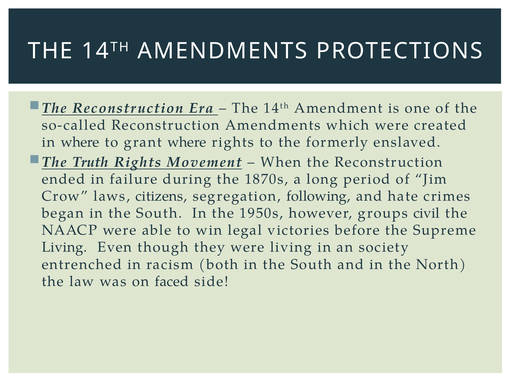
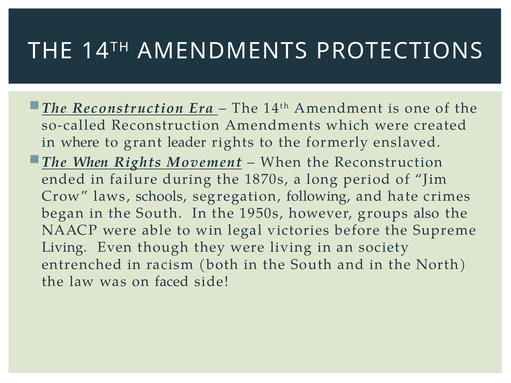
grant where: where -> leader (187, 142)
The Truth: Truth -> When (90, 162)
citizens: citizens -> schools (161, 196)
civil: civil -> also (426, 213)
